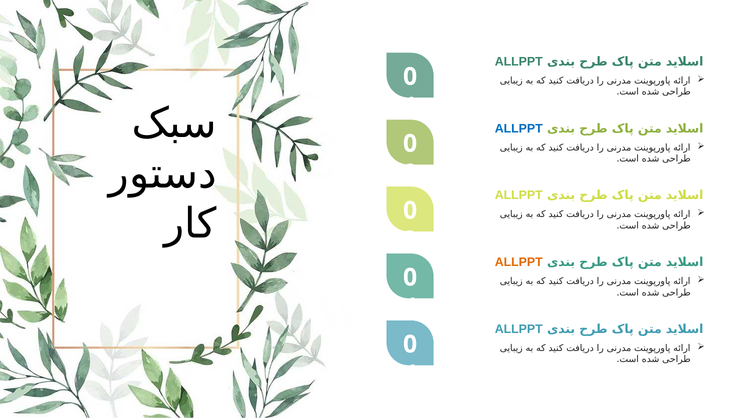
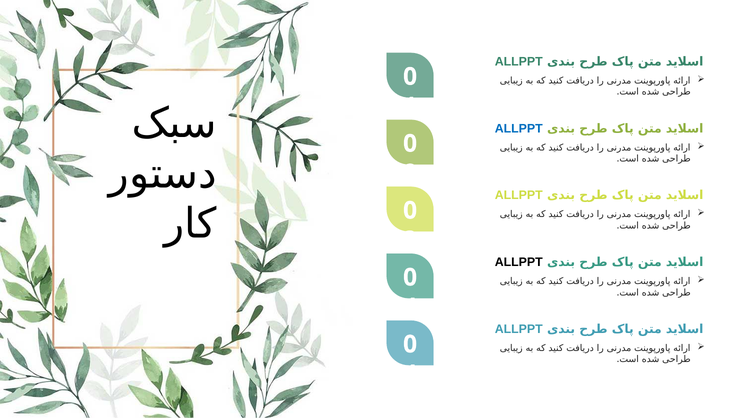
ALLPPT colour: orange -> black (519, 262)
